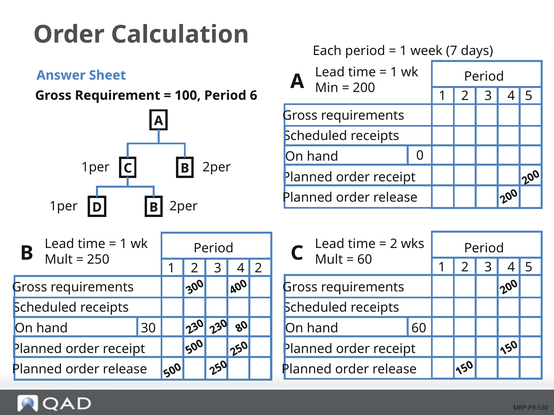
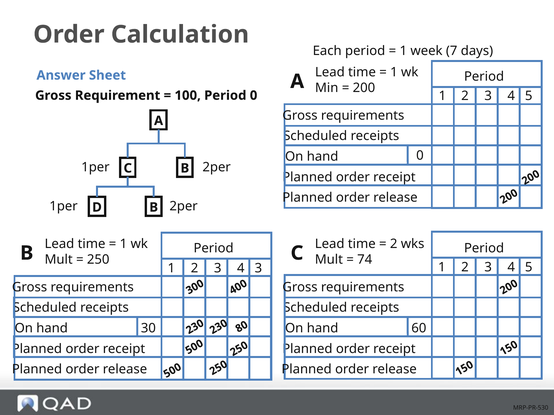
Period 6: 6 -> 0 (254, 96)
60: 60 -> 74 (365, 260)
4 2: 2 -> 3 (258, 269)
